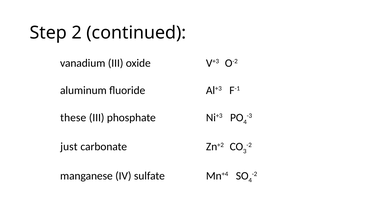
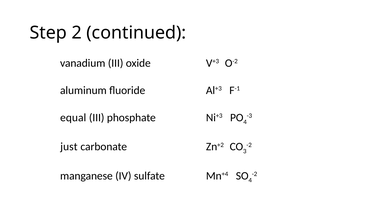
these: these -> equal (73, 117)
